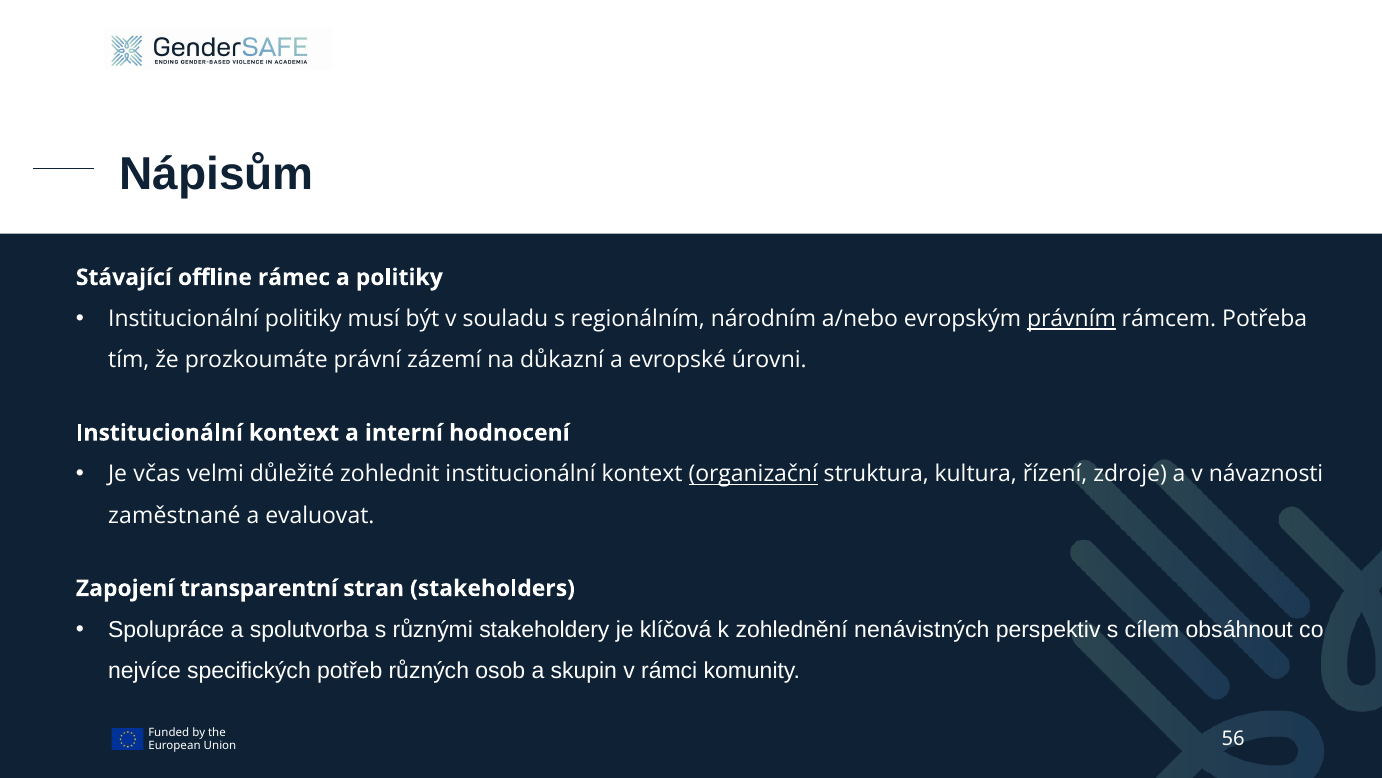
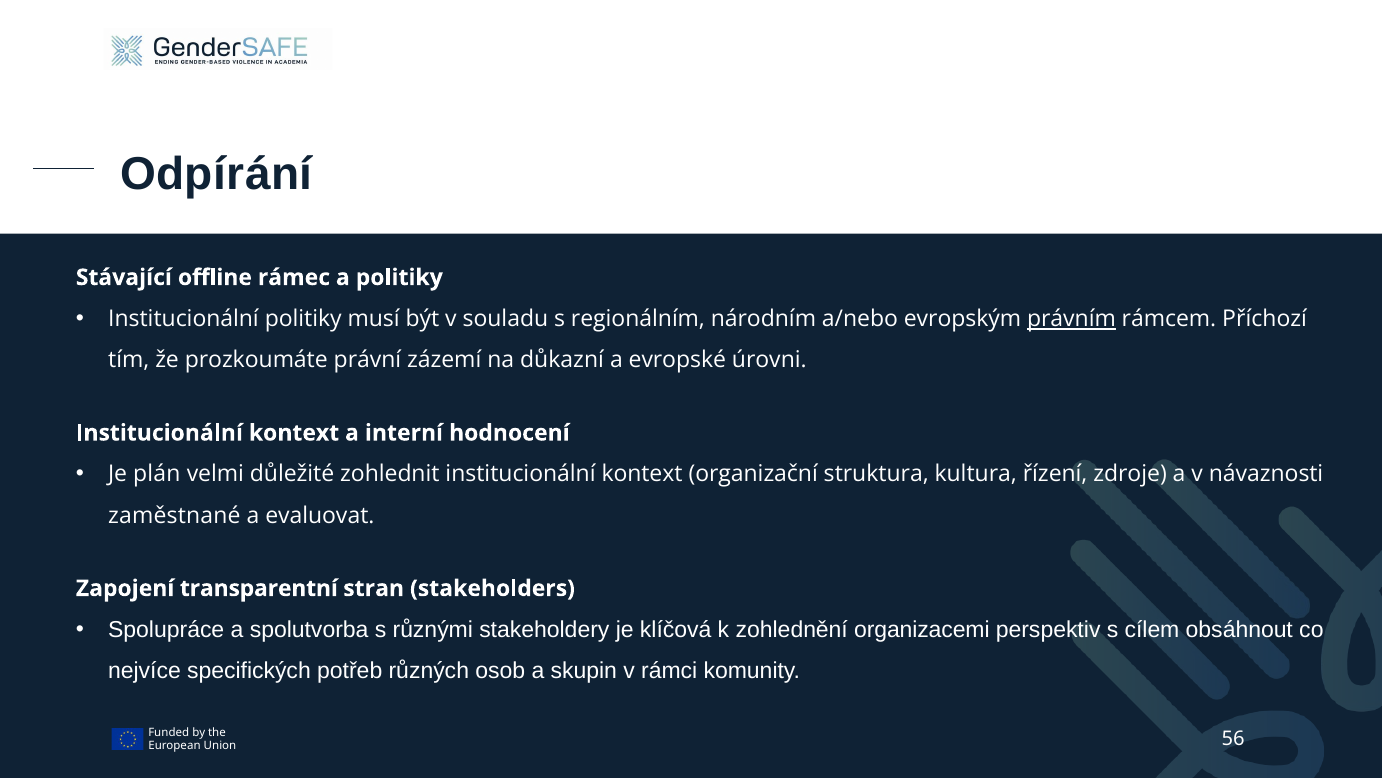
Nápisům: Nápisům -> Odpírání (216, 174)
Potřeba: Potřeba -> Příchozí (1265, 319)
včas: včas -> plán (157, 474)
organizační underline: present -> none (753, 474)
nenávistných: nenávistných -> organizacemi (922, 629)
